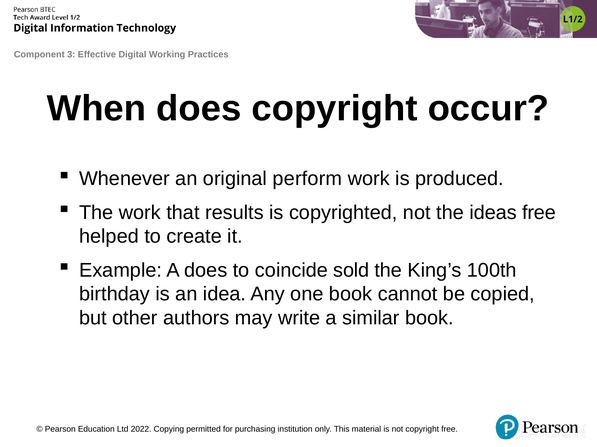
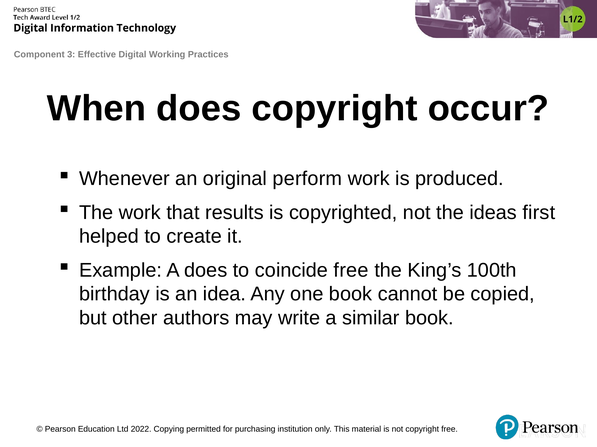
ideas free: free -> first (539, 213)
coincide sold: sold -> free (351, 271)
